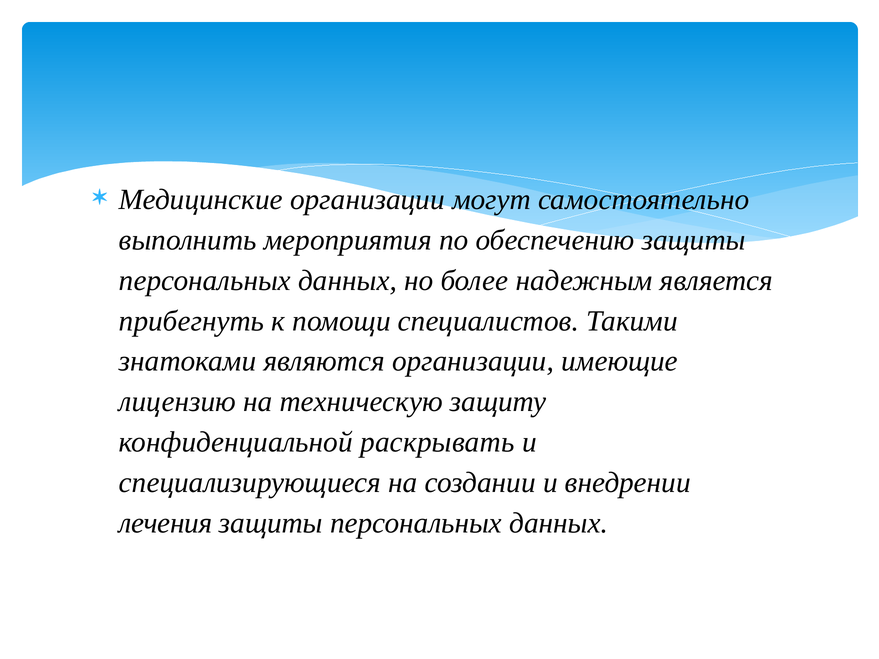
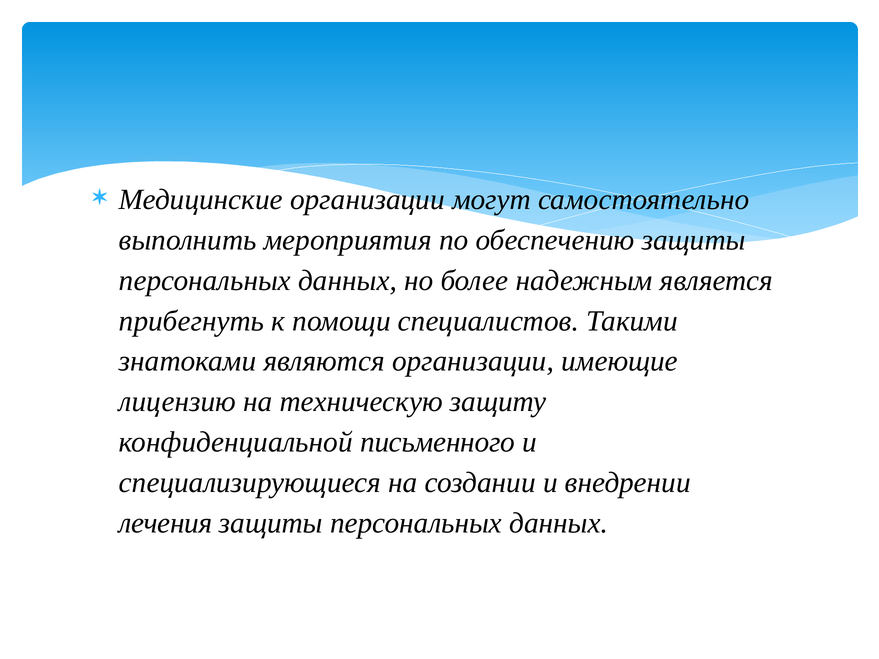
раскрывать: раскрывать -> письменного (438, 442)
